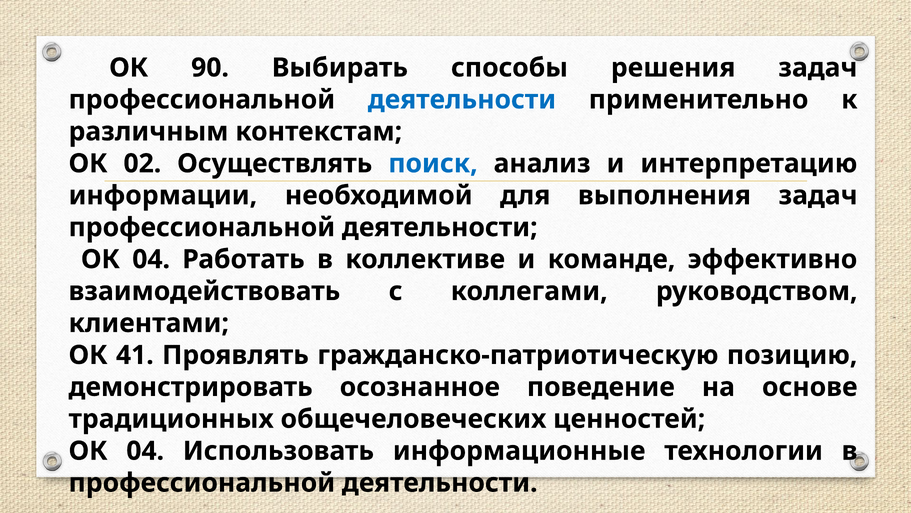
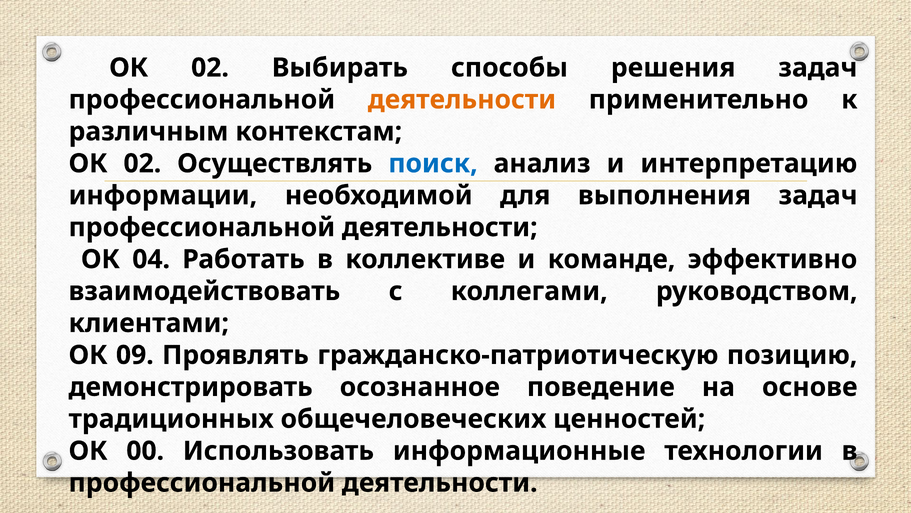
90: 90 -> 02 (210, 68)
деятельности colour: blue -> orange (462, 100)
41: 41 -> 09 (135, 355)
04: 04 -> 00 (145, 450)
